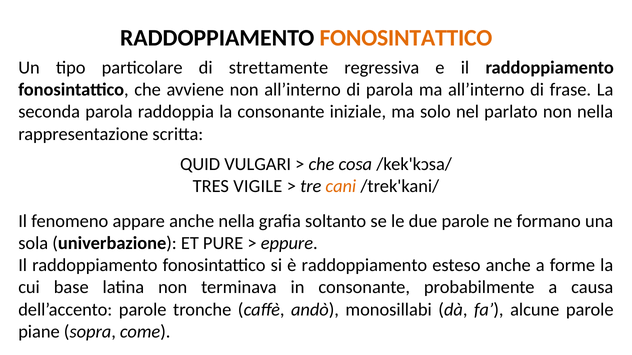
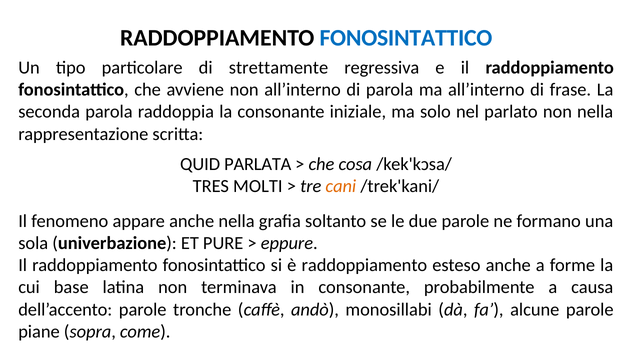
FONOSINTATTICO colour: orange -> blue (406, 38)
VULGARI: VULGARI -> PARLATA (258, 164)
VIGILE: VIGILE -> MOLTI (258, 186)
